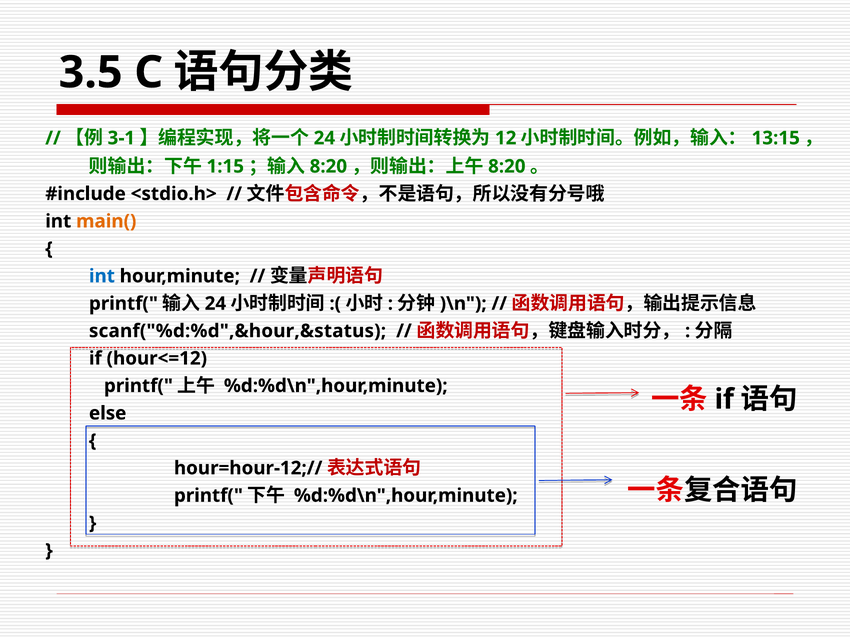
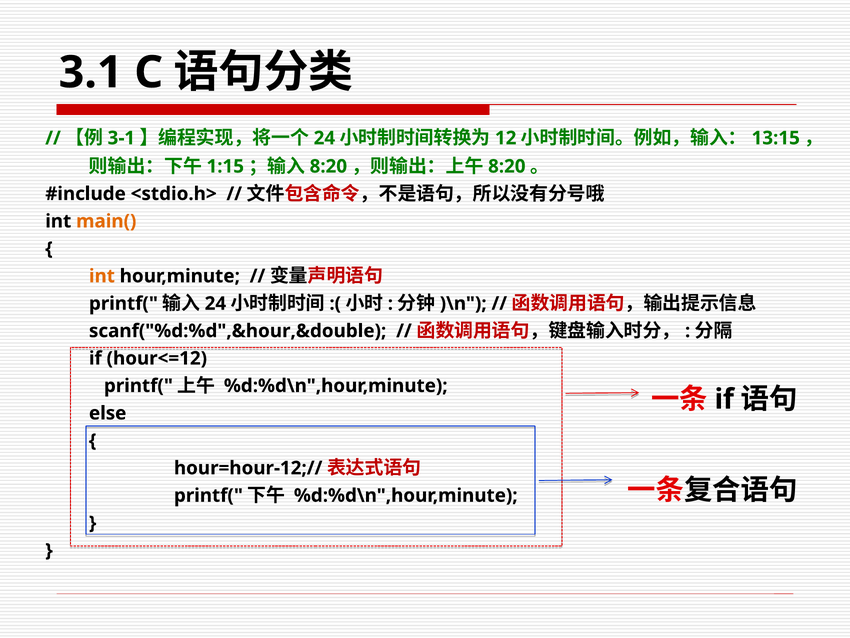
3.5: 3.5 -> 3.1 (91, 72)
int colour: blue -> orange (102, 276)
scanf("%d:%d",&hour,&status: scanf("%d:%d",&hour,&status -> scanf("%d:%d",&hour,&double (238, 331)
